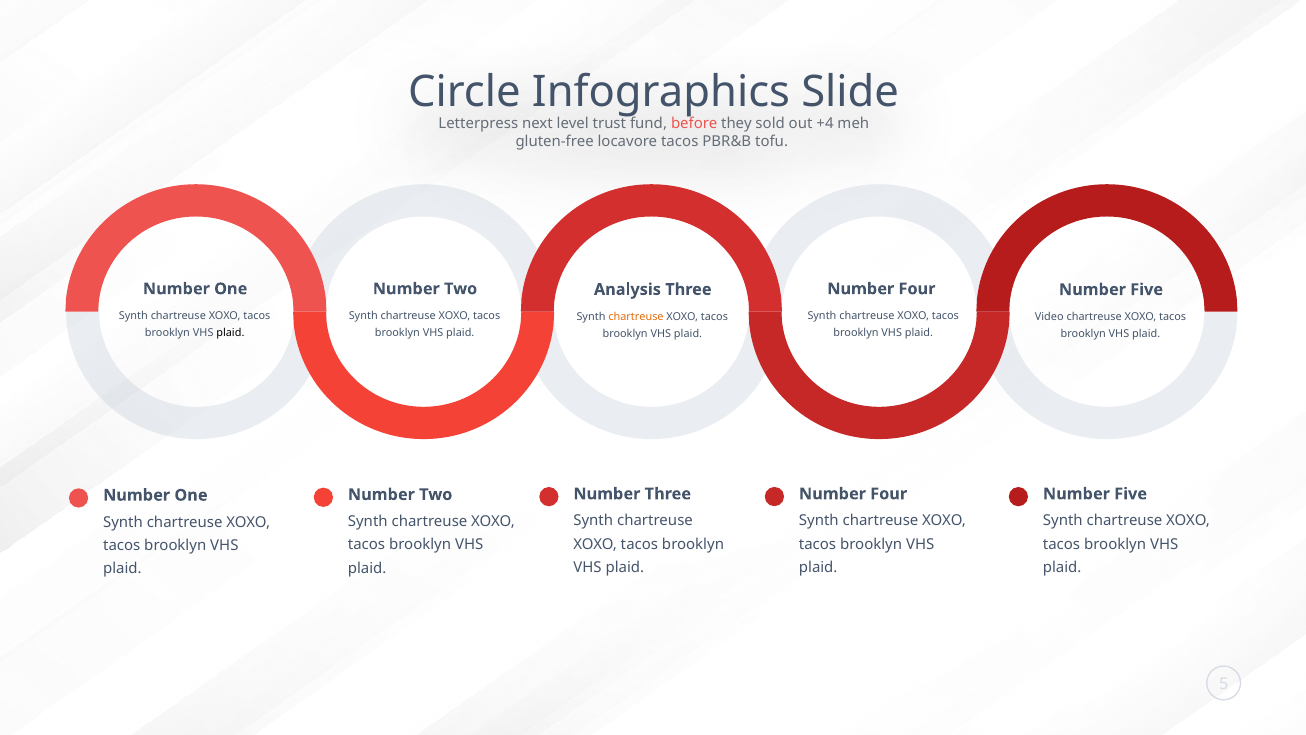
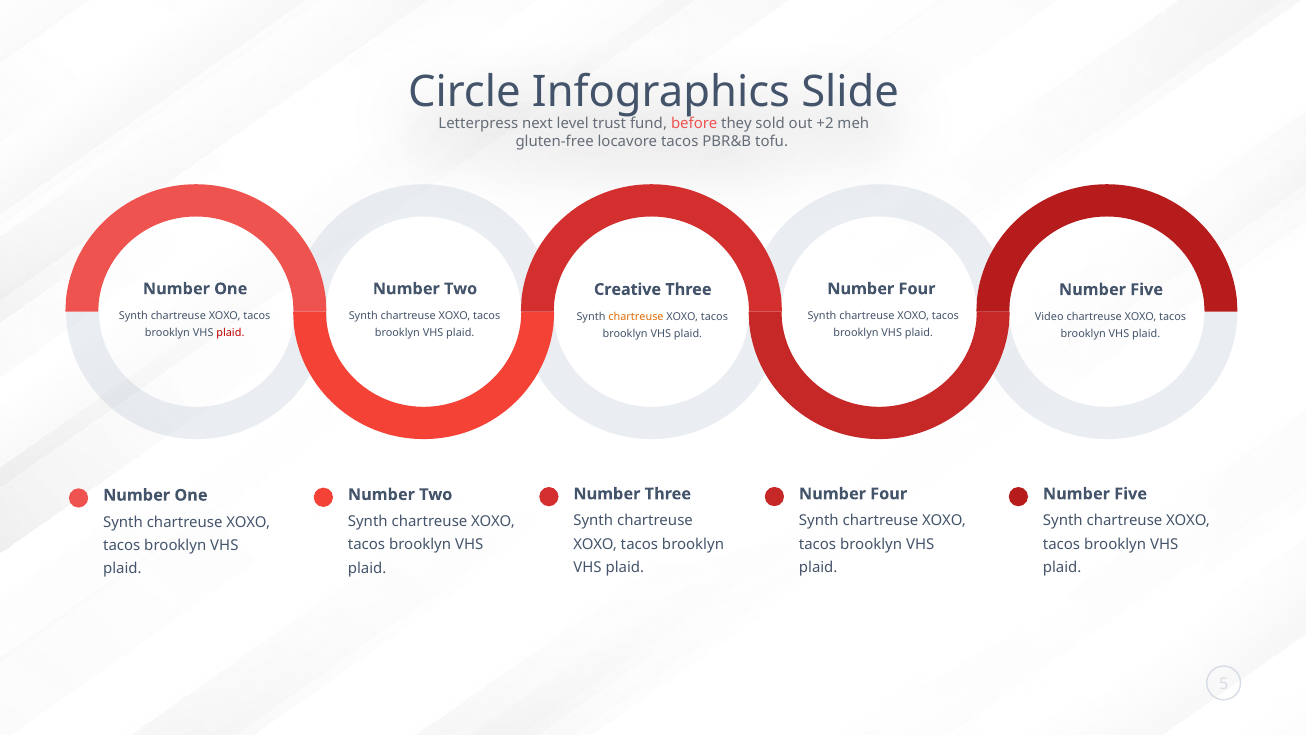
+4: +4 -> +2 (825, 123)
Analysis: Analysis -> Creative (628, 289)
plaid colour: black -> red (230, 333)
